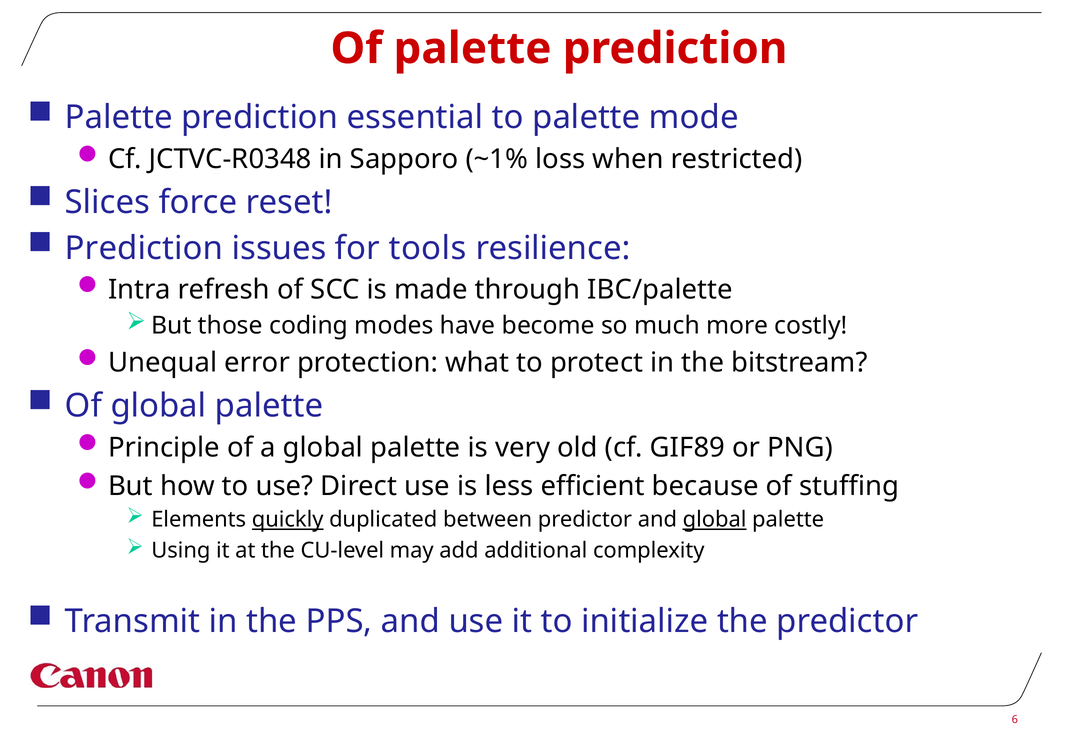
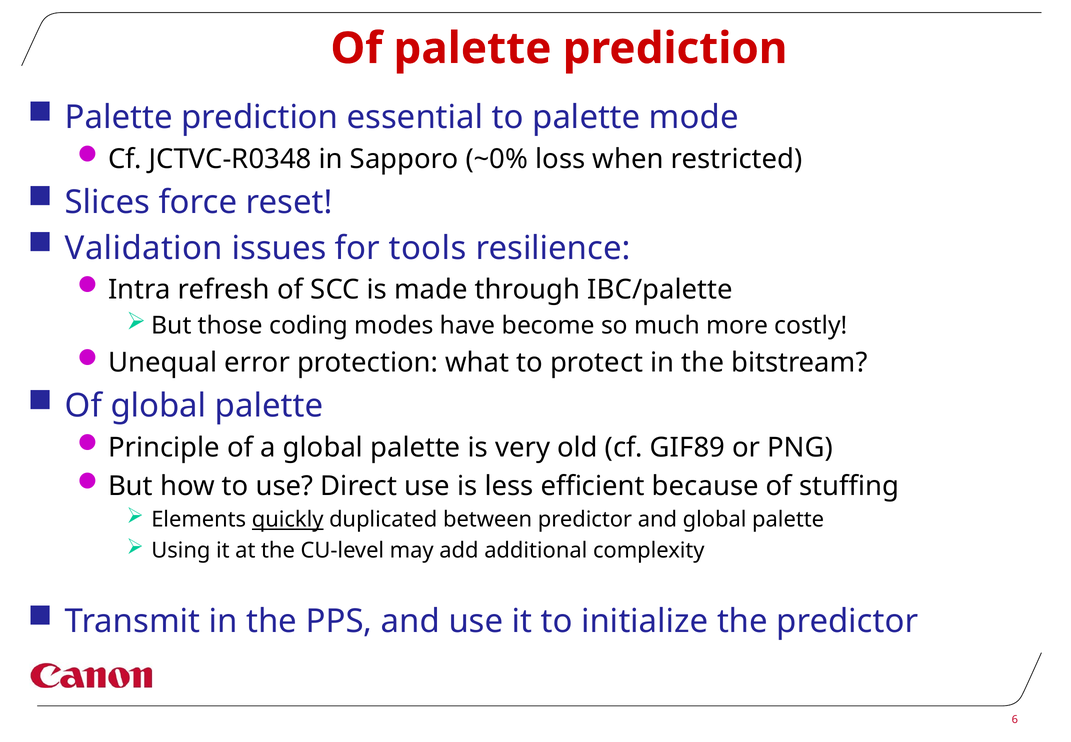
~1%: ~1% -> ~0% (497, 159)
Prediction: Prediction -> Validation (144, 248)
global underline: present -> none (715, 519)
